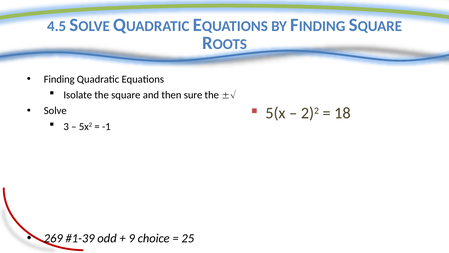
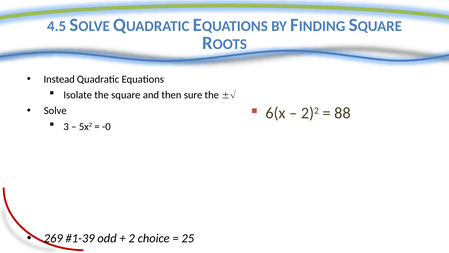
Finding: Finding -> Instead (59, 79)
5(x: 5(x -> 6(x (275, 113)
18: 18 -> 88 (342, 113)
-1: -1 -> -0 (106, 126)
9: 9 -> 2 (132, 238)
